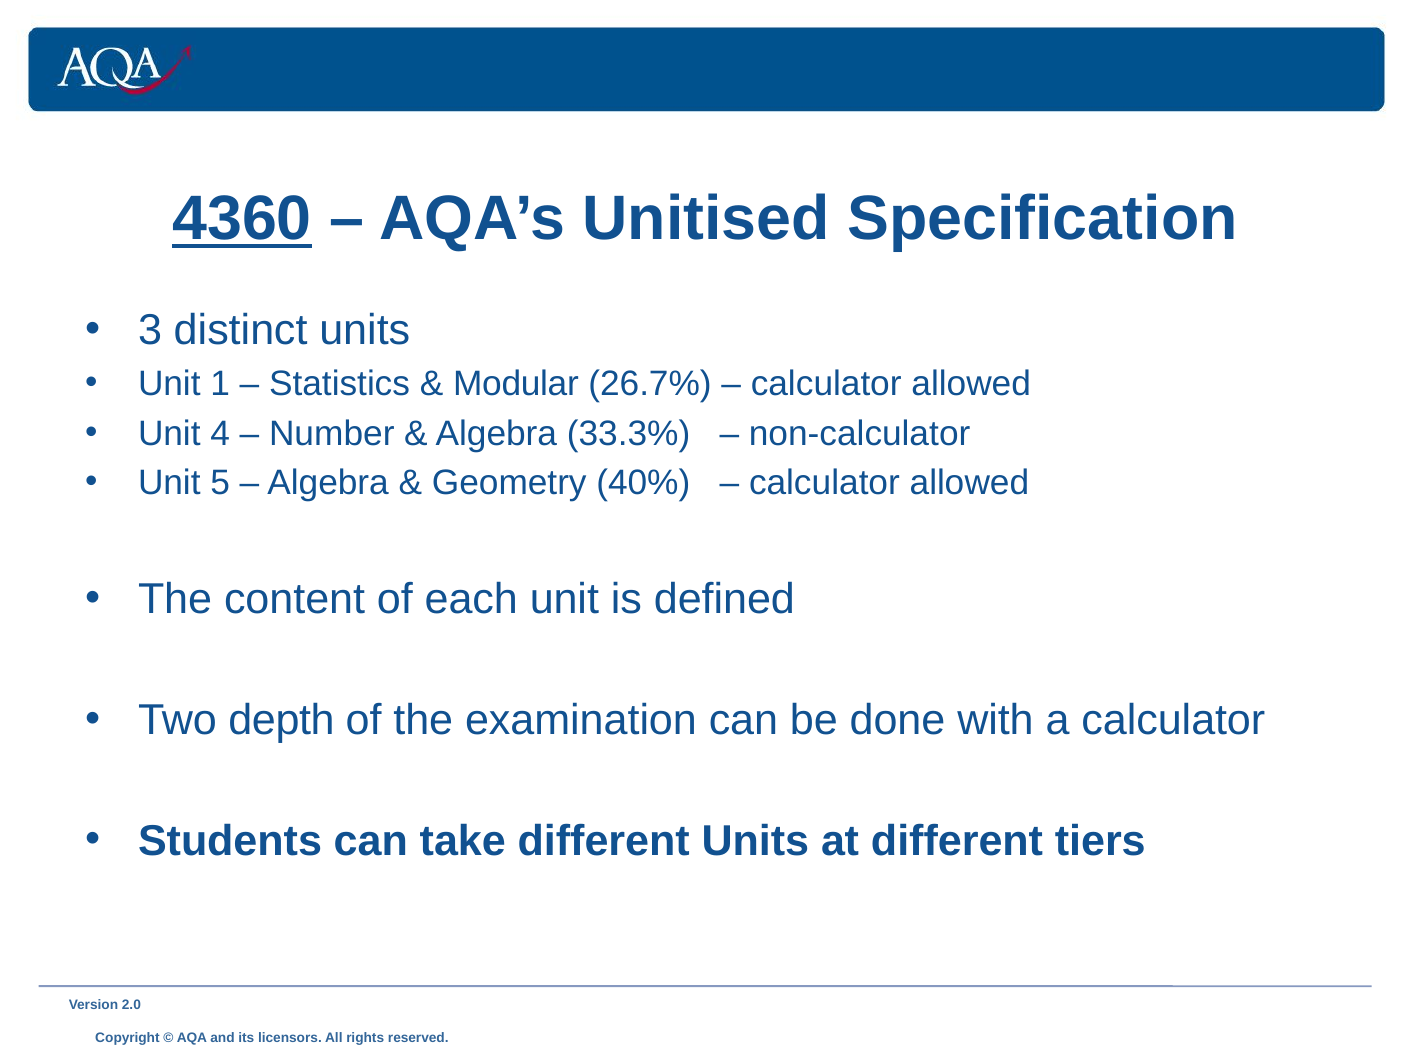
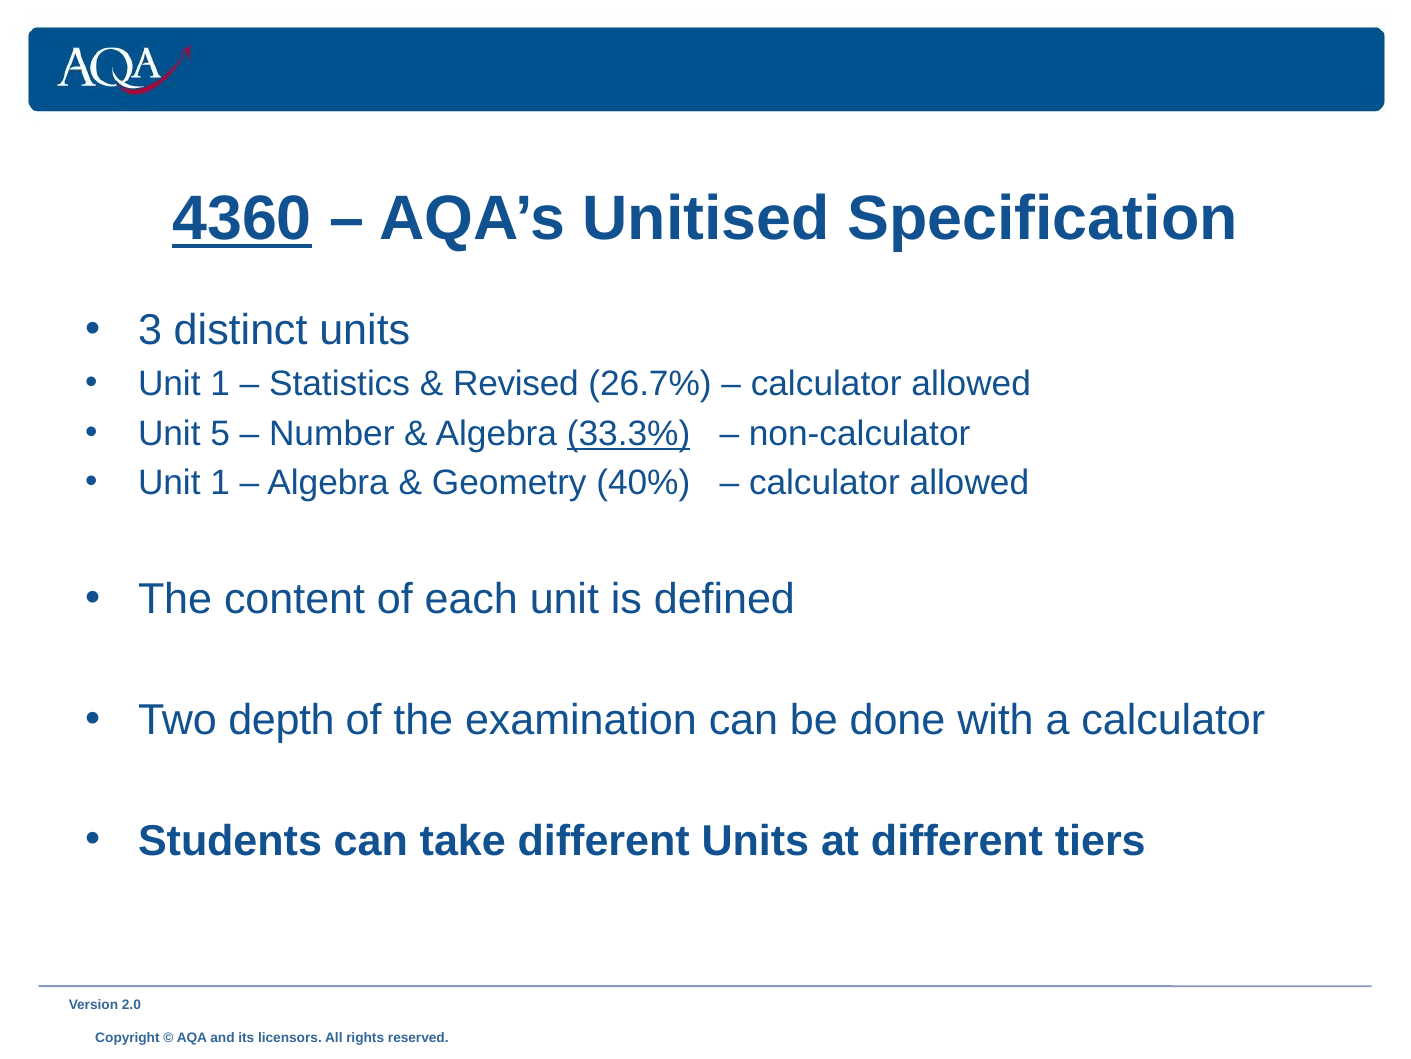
Modular: Modular -> Revised (516, 384)
4: 4 -> 5 (220, 433)
33.3% underline: none -> present (629, 433)
5: 5 -> 1 (220, 483)
